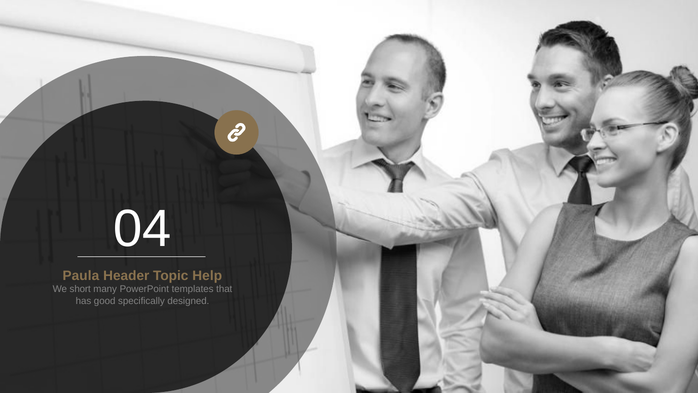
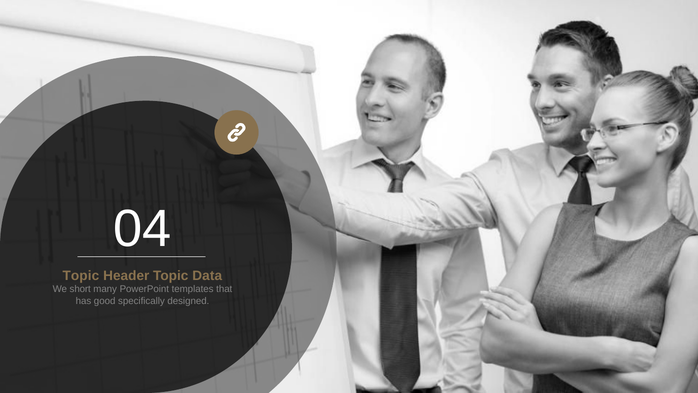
Paula: Paula -> Topic (81, 275)
Help: Help -> Data (207, 275)
